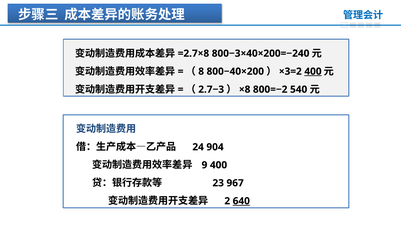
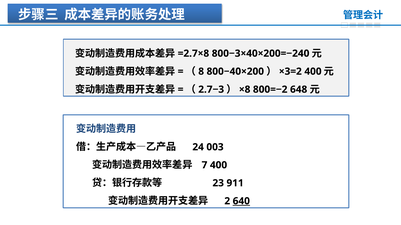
400 underline: present -> none (313, 72)
540: 540 -> 648 (299, 90)
904: 904 -> 003 (215, 147)
9: 9 -> 7 (204, 165)
967: 967 -> 911 (235, 183)
